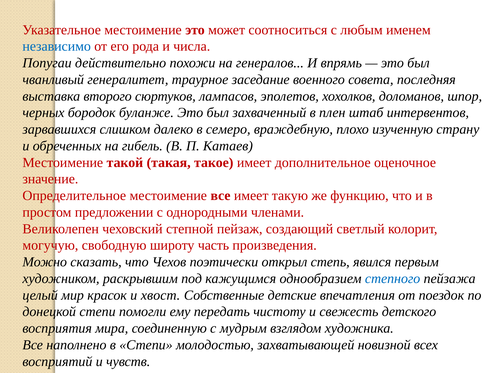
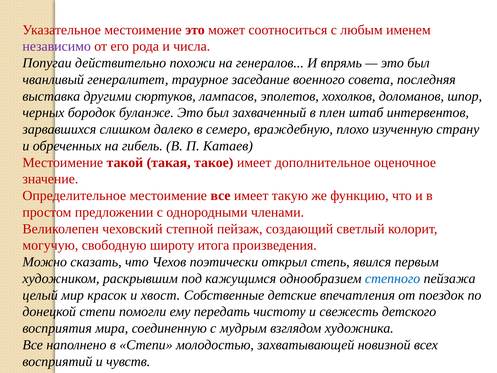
независимо colour: blue -> purple (57, 46)
второго: второго -> другими (108, 96)
часть: часть -> итога (214, 245)
